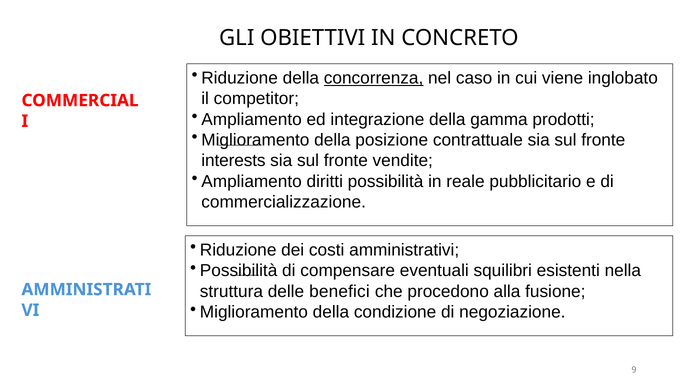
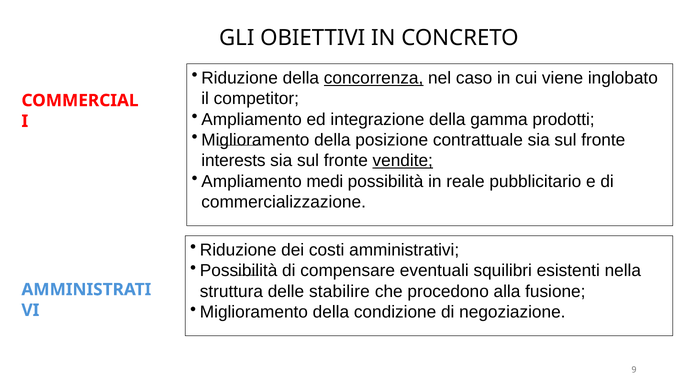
vendite underline: none -> present (403, 161)
diritti: diritti -> medi (325, 181)
benefici: benefici -> stabilire (339, 291)
